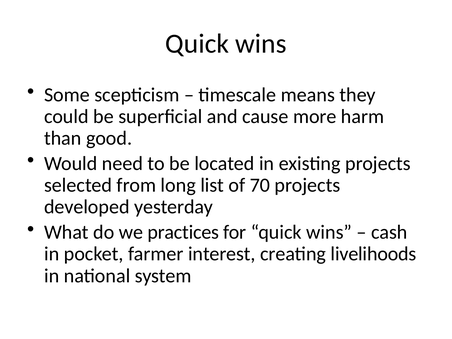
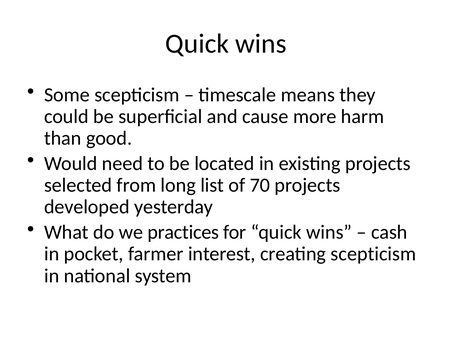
creating livelihoods: livelihoods -> scepticism (373, 254)
